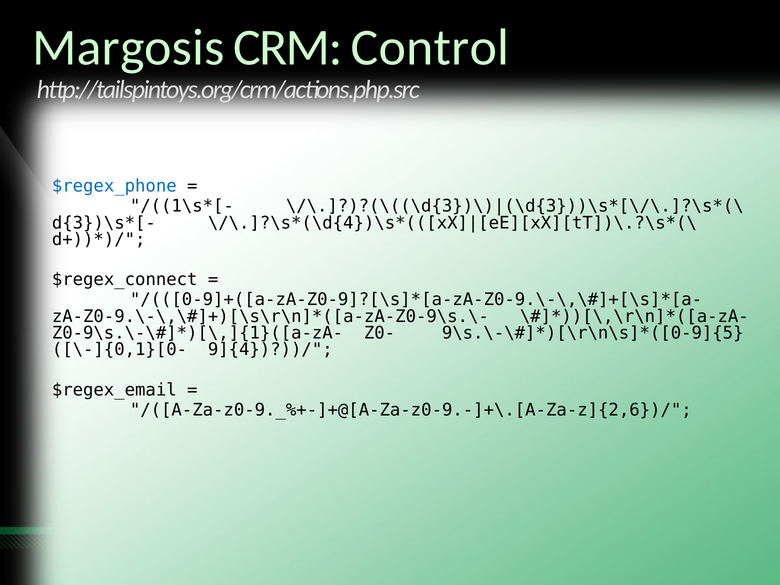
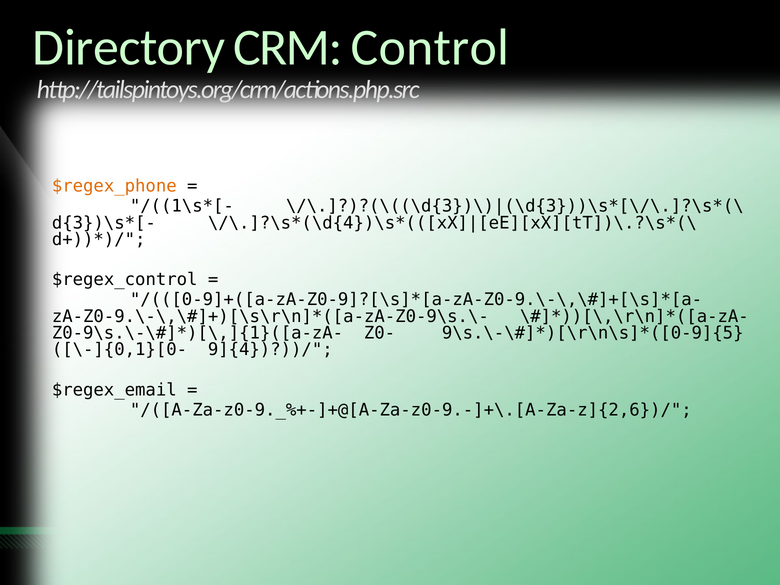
Margosis: Margosis -> Directory (129, 47)
$regex_phone colour: blue -> orange (114, 186)
$regex_connect: $regex_connect -> $regex_control (125, 280)
